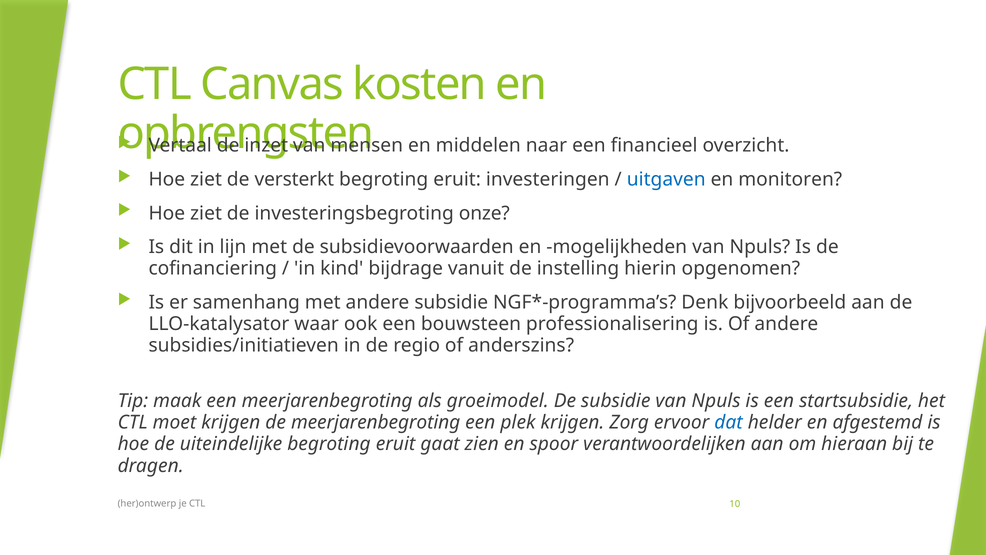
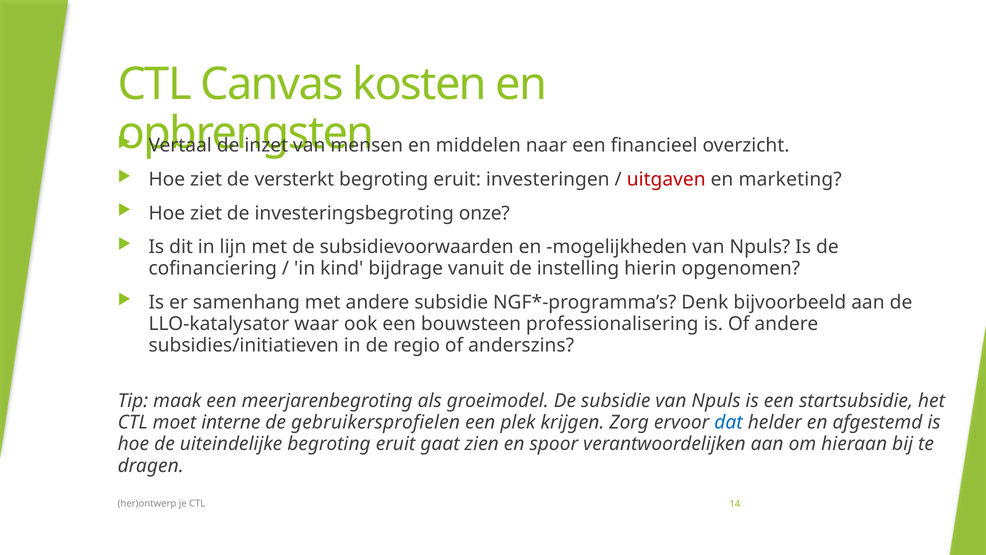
uitgaven colour: blue -> red (666, 179)
monitoren: monitoren -> marketing (790, 179)
moet krijgen: krijgen -> interne (231, 422)
de meerjarenbegroting: meerjarenbegroting -> gebruikersprofielen (376, 422)
10: 10 -> 14 (735, 504)
